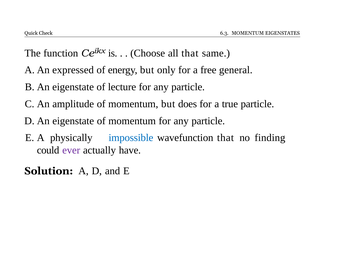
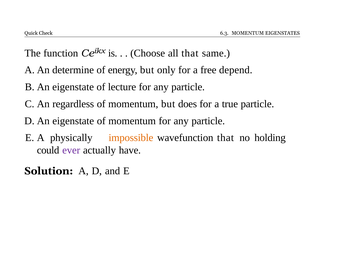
expressed: expressed -> determine (73, 70)
general: general -> depend (236, 70)
amplitude: amplitude -> regardless (73, 104)
impossible colour: blue -> orange (131, 138)
finding: finding -> holding (270, 138)
